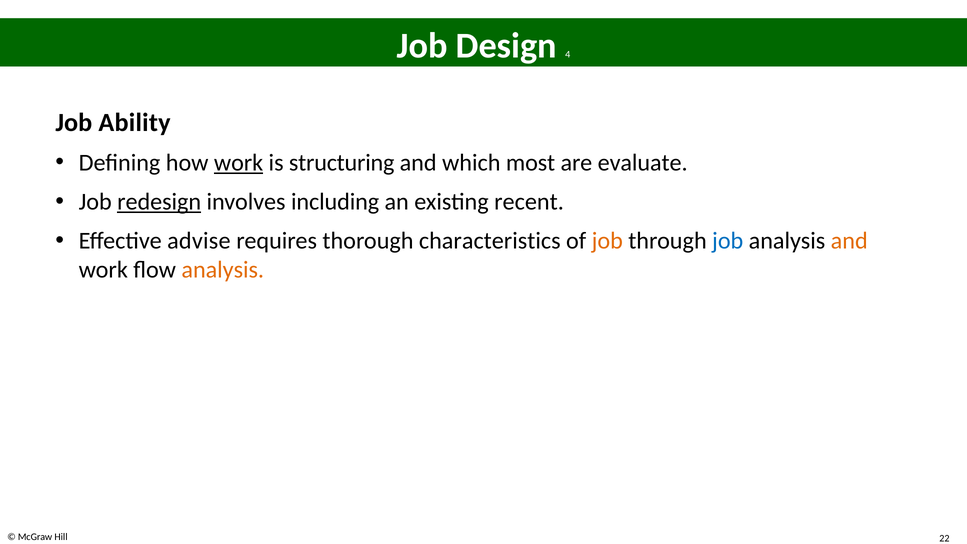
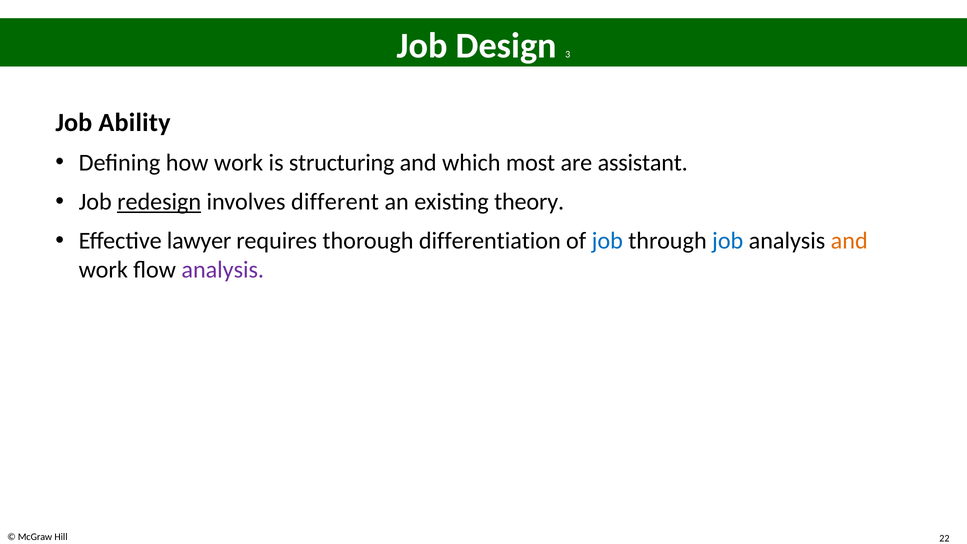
4: 4 -> 3 (568, 55)
work underline: present -> none (239, 163)
evaluate: evaluate -> assistant (643, 163)
including: including -> different (335, 202)
recent: recent -> theory (529, 202)
advise: advise -> lawyer (199, 241)
characteristics: characteristics -> differentiation (490, 241)
job colour: orange -> blue (607, 241)
analysis colour: orange -> purple (223, 270)
